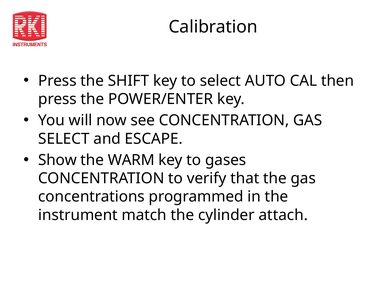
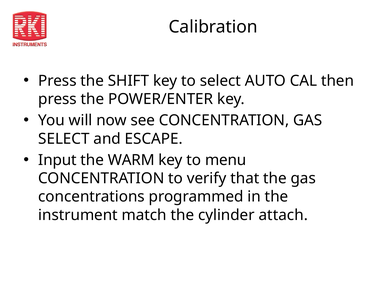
Show: Show -> Input (57, 160)
gases: gases -> menu (226, 160)
